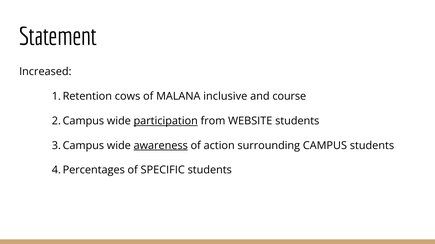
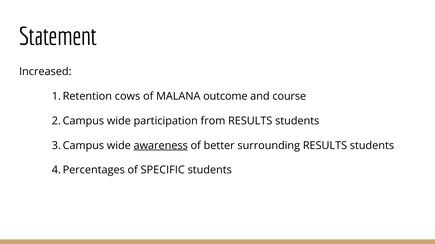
inclusive: inclusive -> outcome (225, 97)
participation underline: present -> none (166, 121)
from WEBSITE: WEBSITE -> RESULTS (250, 121)
action: action -> better (219, 146)
surrounding CAMPUS: CAMPUS -> RESULTS (325, 146)
